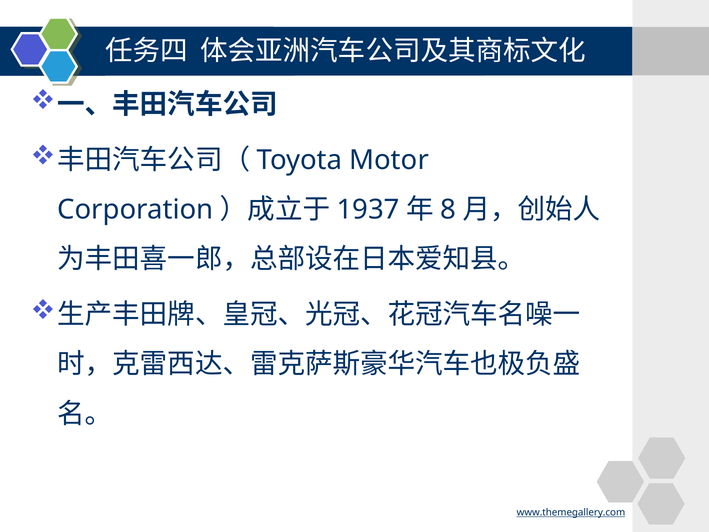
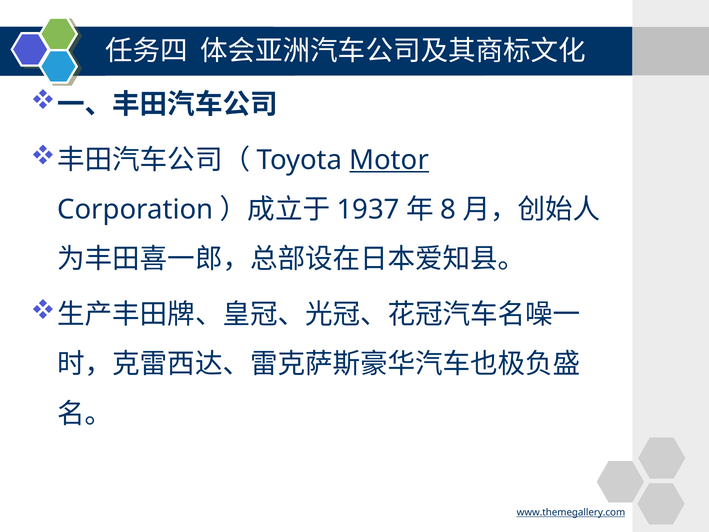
Motor underline: none -> present (389, 160)
